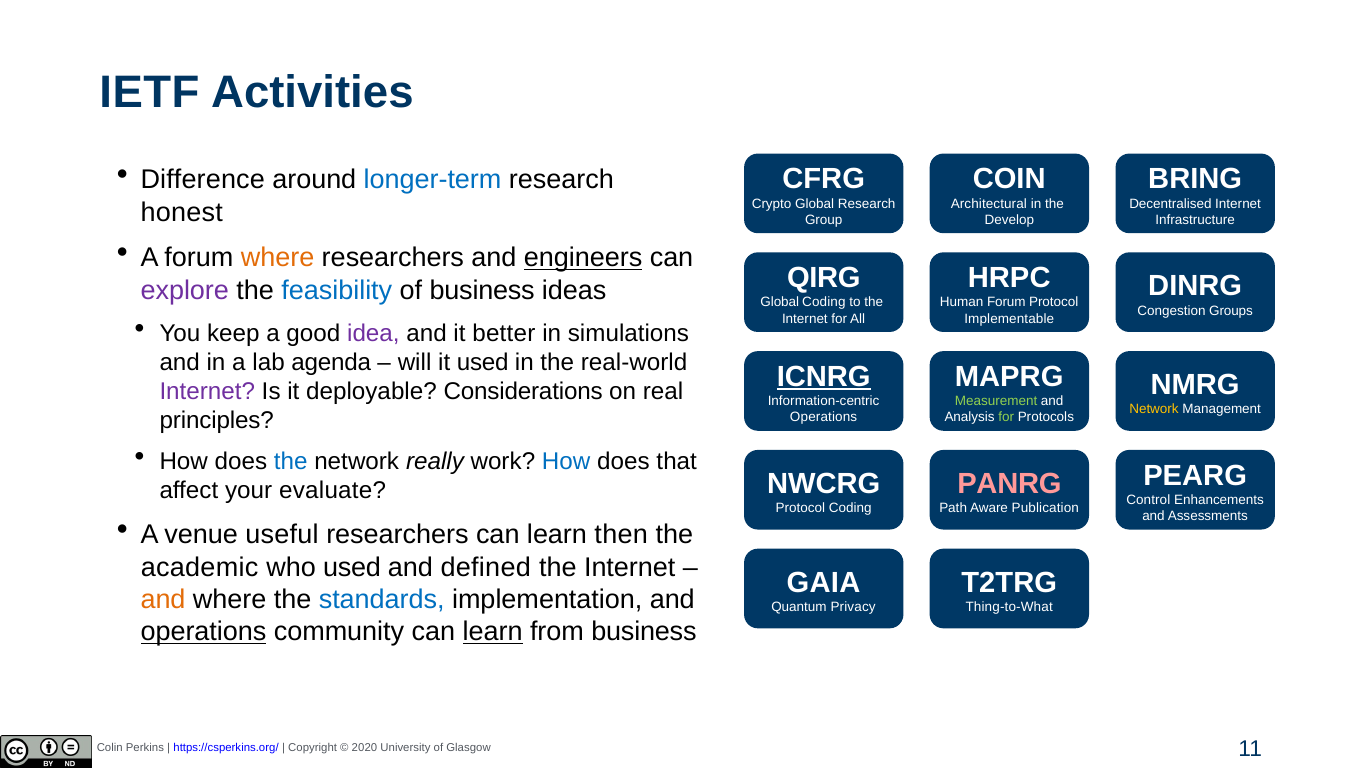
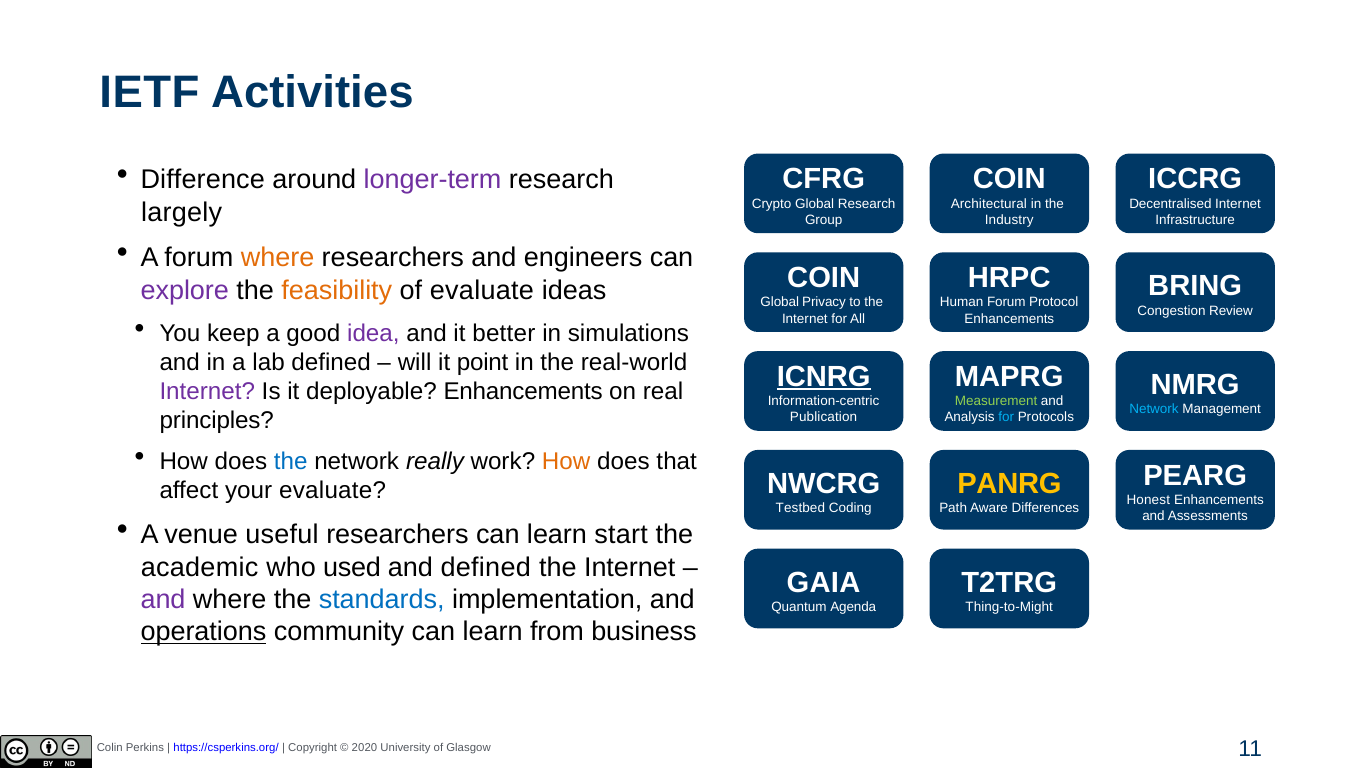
longer-term colour: blue -> purple (433, 180)
BRING: BRING -> ICCRG (1195, 179)
honest: honest -> largely (182, 212)
Develop: Develop -> Industry (1009, 220)
engineers underline: present -> none (583, 258)
QIRG: QIRG -> COIN (824, 278)
DINRG: DINRG -> BRING (1195, 286)
feasibility colour: blue -> orange (337, 291)
of business: business -> evaluate (482, 291)
Global Coding: Coding -> Privacy (824, 303)
Groups: Groups -> Review (1231, 311)
Implementable: Implementable -> Enhancements (1009, 319)
lab agenda: agenda -> defined (331, 362)
it used: used -> point (483, 362)
deployable Considerations: Considerations -> Enhancements (523, 391)
Network colour: yellow -> light blue (1154, 410)
Operations: Operations -> Publication (824, 418)
for colour: light green -> light blue (1006, 418)
How colour: blue -> orange (566, 461)
PANRG colour: pink -> yellow (1009, 484)
Control: Control -> Honest (1148, 500)
Protocol: Protocol -> Testbed (800, 508)
Publication: Publication -> Differences (1045, 508)
then: then -> start (621, 535)
and colour: orange -> purple (163, 600)
Privacy: Privacy -> Agenda (853, 607)
Thing-to-What: Thing-to-What -> Thing-to-Might (1009, 607)
learn underline: present -> none (493, 632)
